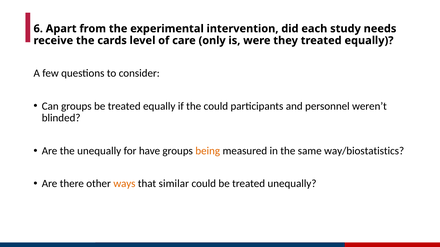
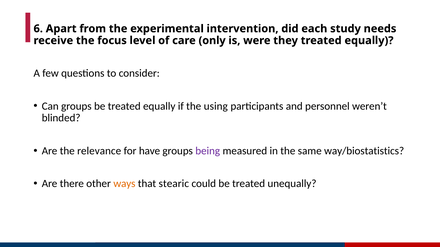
cards: cards -> focus (112, 41)
the could: could -> using (216, 106)
the unequally: unequally -> relevance (99, 151)
being colour: orange -> purple (208, 151)
similar: similar -> stearic (174, 184)
